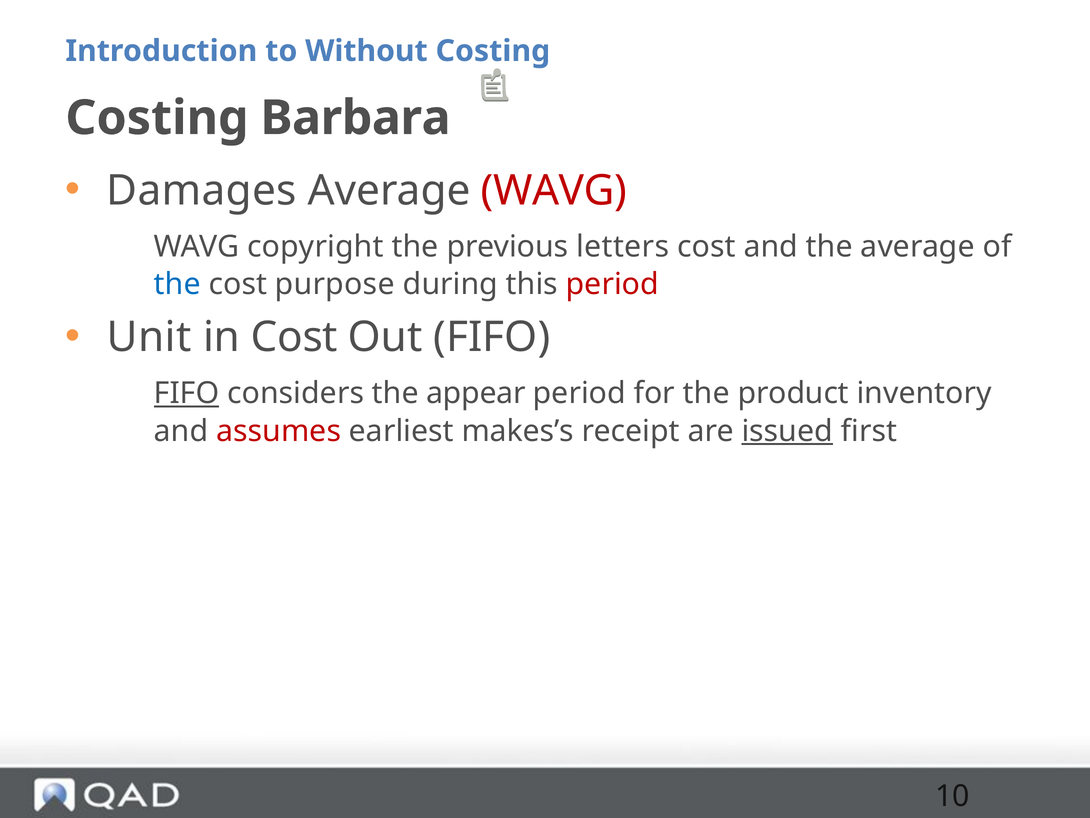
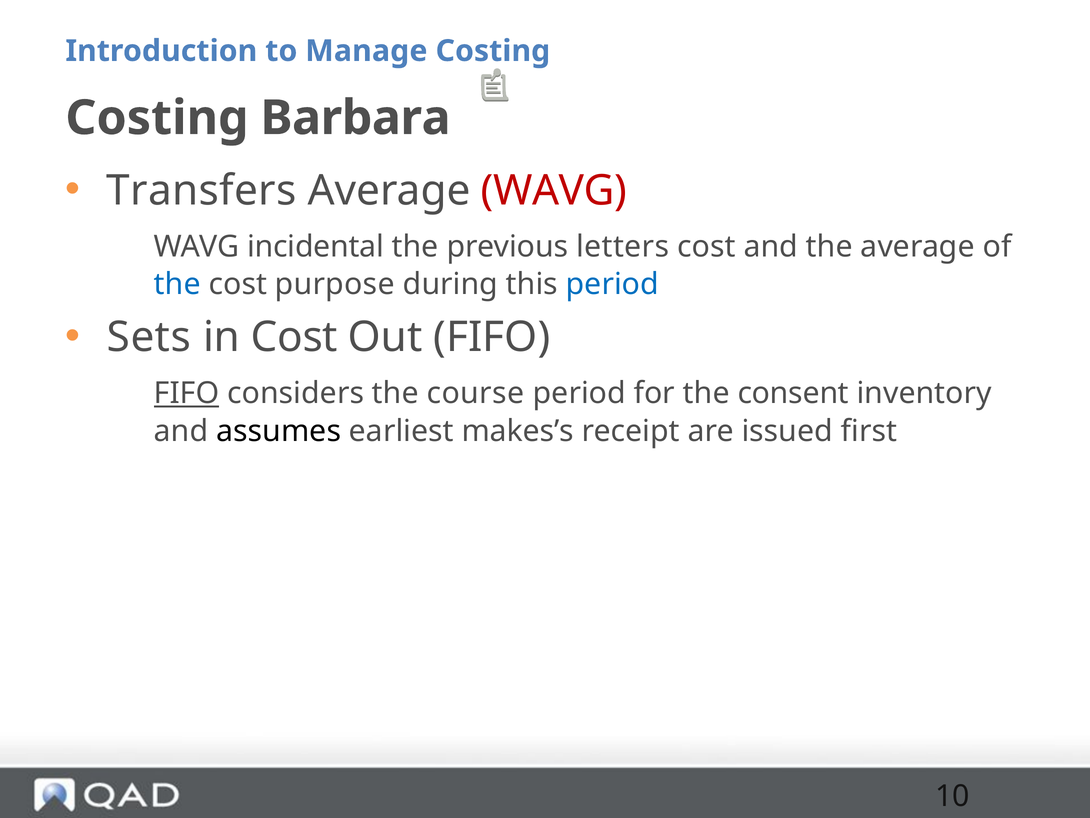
Without: Without -> Manage (366, 51)
Damages: Damages -> Transfers (201, 191)
copyright: copyright -> incidental (316, 247)
period colour: red -> blue (612, 284)
Unit: Unit -> Sets (149, 337)
appear: appear -> course (476, 393)
product: product -> consent (793, 393)
assumes colour: red -> black (279, 431)
issued underline: present -> none (787, 431)
